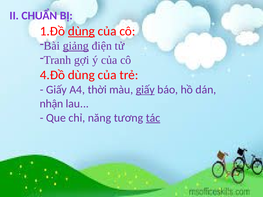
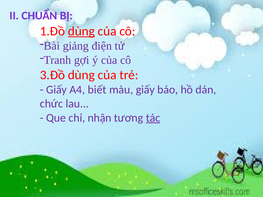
giảng underline: present -> none (76, 46)
4.Đồ: 4.Đồ -> 3.Đồ (52, 75)
thời: thời -> biết (97, 90)
giấy underline: present -> none (145, 90)
nhận: nhận -> chức (51, 104)
năng: năng -> nhận (100, 118)
